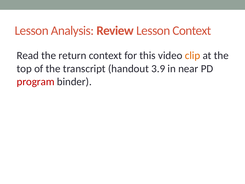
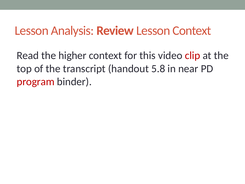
return: return -> higher (73, 55)
clip colour: orange -> red (193, 55)
3.9: 3.9 -> 5.8 (158, 69)
